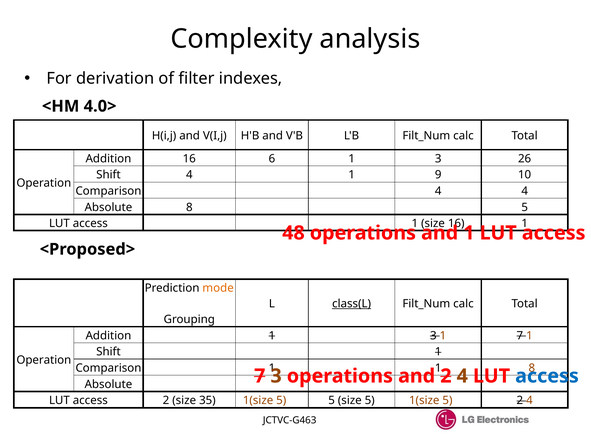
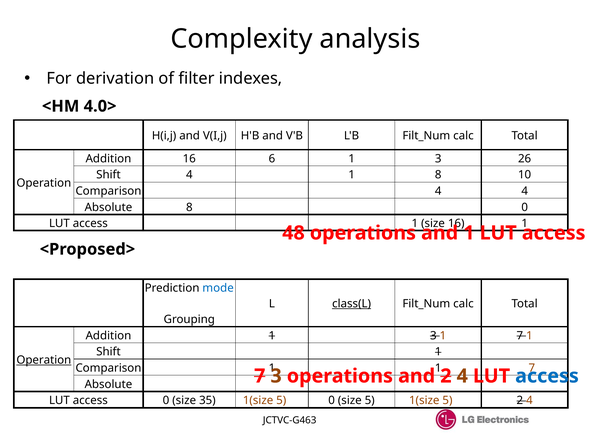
1 9: 9 -> 8 (438, 175)
8 5: 5 -> 0 (525, 207)
mode colour: orange -> blue (218, 288)
Operation underline: none -> present (44, 360)
1 1 8: 8 -> 7 (532, 368)
access 2: 2 -> 0 (166, 401)
5 5: 5 -> 0 (332, 401)
